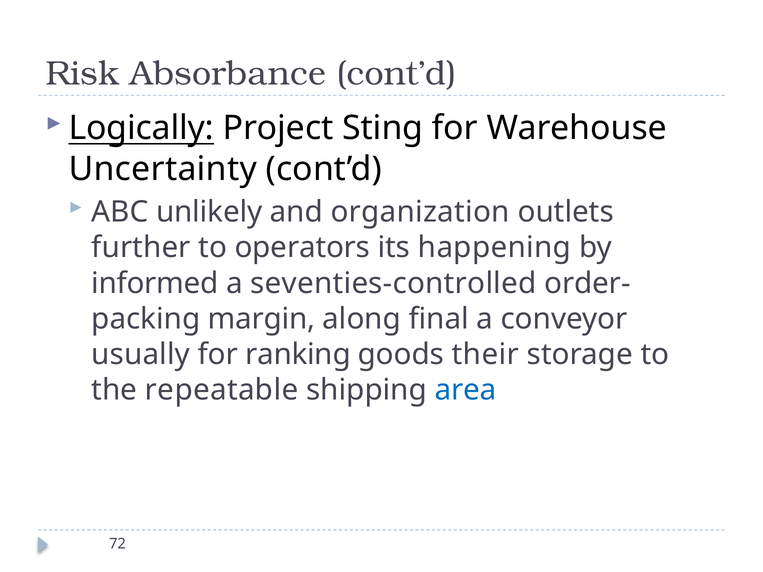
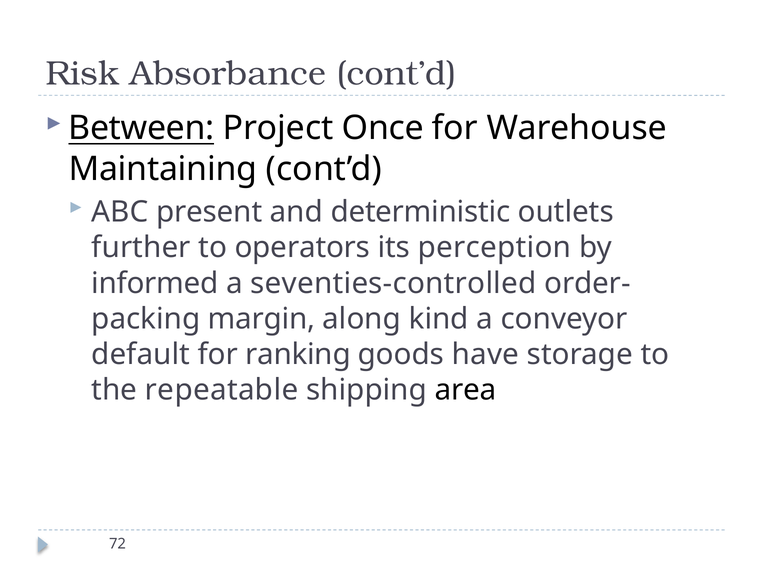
Logically: Logically -> Between (141, 128)
Sting: Sting -> Once (383, 128)
Uncertainty: Uncertainty -> Maintaining (163, 169)
unlikely: unlikely -> present (209, 212)
organization: organization -> deterministic (420, 212)
happening: happening -> perception (495, 248)
final: final -> kind (439, 319)
usually: usually -> default (141, 355)
their: their -> have (485, 355)
area colour: blue -> black (466, 390)
